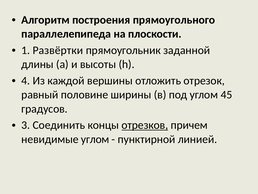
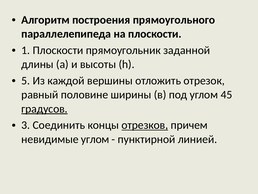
1 Развёртки: Развёртки -> Плоскости (58, 50)
4: 4 -> 5 (26, 81)
градусов underline: none -> present (44, 109)
